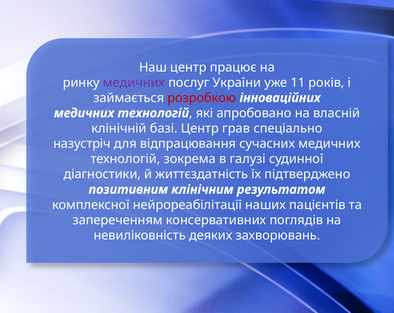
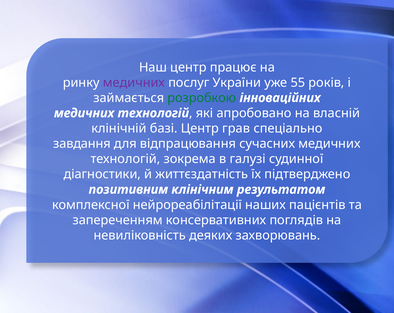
11: 11 -> 55 (298, 83)
розробкою colour: red -> green (202, 98)
назустріч: назустріч -> завдання (82, 144)
